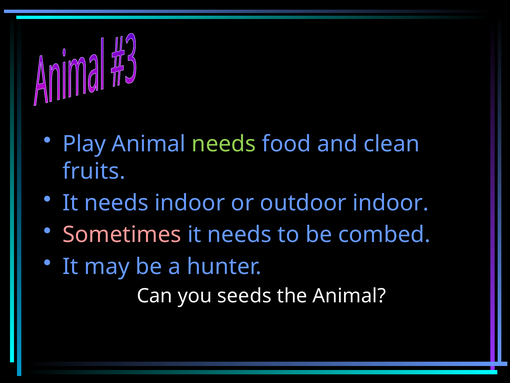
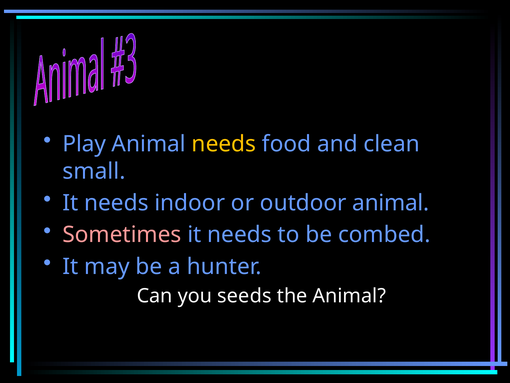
needs colour: light green -> yellow (224, 144)
fruits: fruits -> small (94, 171)
outdoor indoor: indoor -> animal (391, 203)
